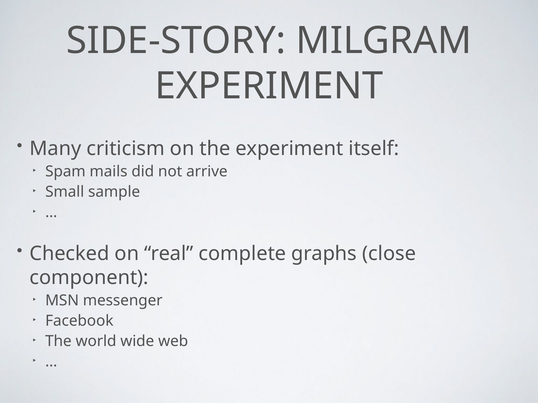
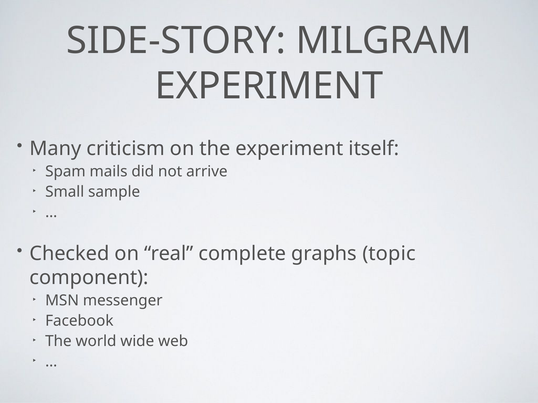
close: close -> topic (389, 254)
